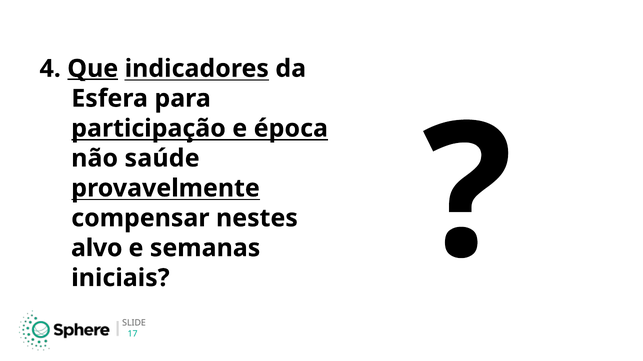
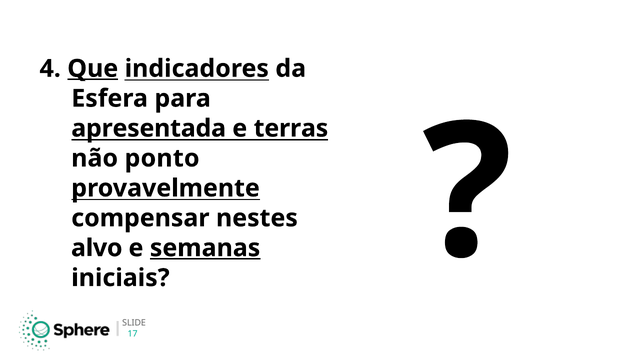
participação: participação -> apresentada (149, 129)
época: época -> terras (291, 129)
saúde: saúde -> ponto (162, 159)
semanas underline: none -> present (205, 248)
